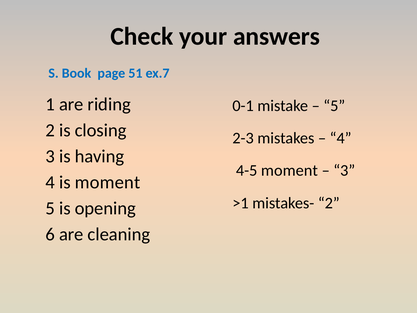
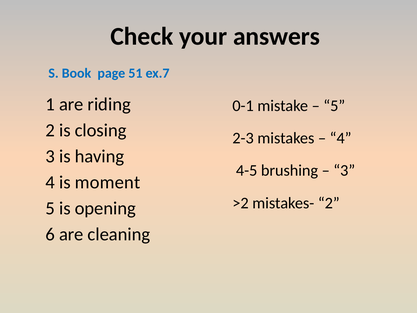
4-5 moment: moment -> brushing (290, 170)
>1: >1 -> >2 (241, 203)
